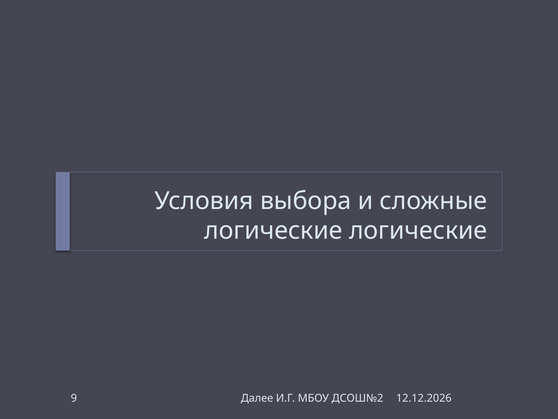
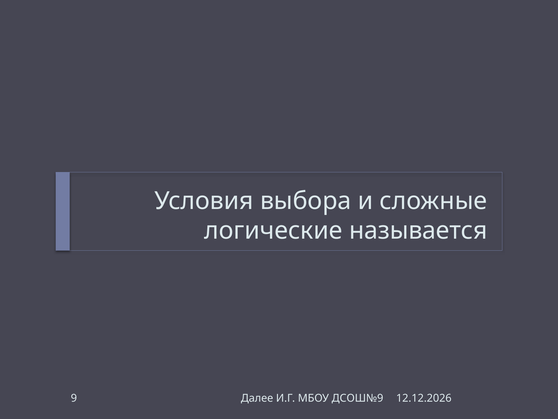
логические логические: логические -> называется (418, 230)
ДСОШ№2: ДСОШ№2 -> ДСОШ№9 (358, 398)
